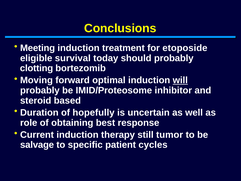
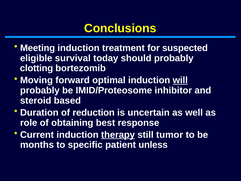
etoposide: etoposide -> suspected (185, 48)
hopefully: hopefully -> reduction (94, 112)
therapy underline: none -> present (118, 135)
salvage: salvage -> months (37, 145)
cycles: cycles -> unless (153, 145)
